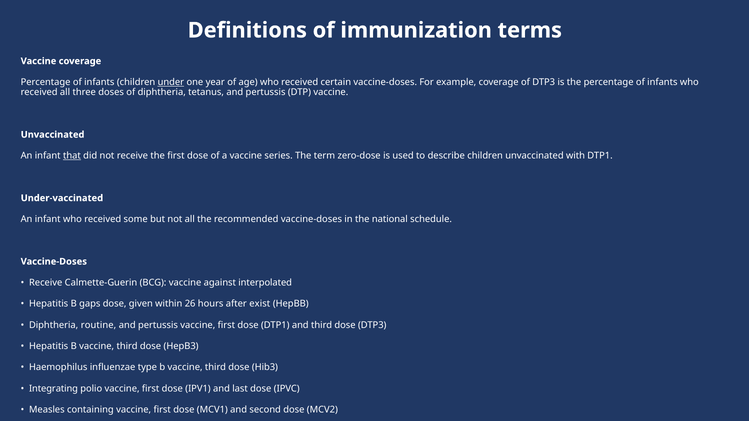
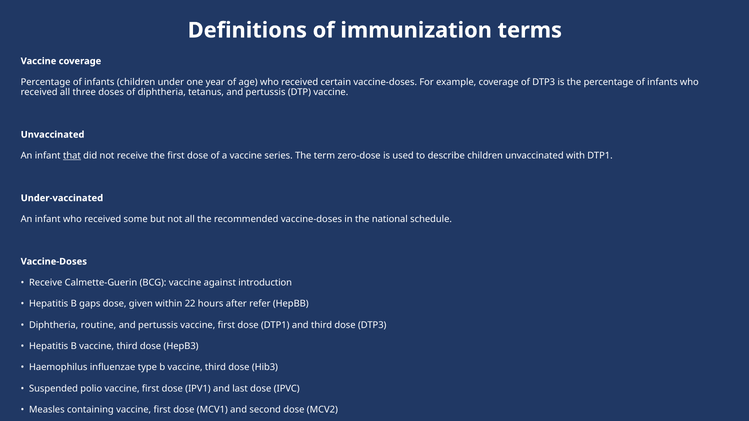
under underline: present -> none (171, 82)
interpolated: interpolated -> introduction (265, 283)
26: 26 -> 22 (190, 304)
exist: exist -> refer (260, 304)
Integrating: Integrating -> Suspended (53, 389)
